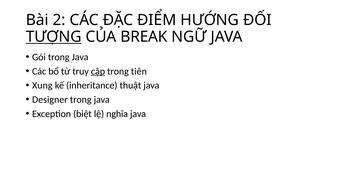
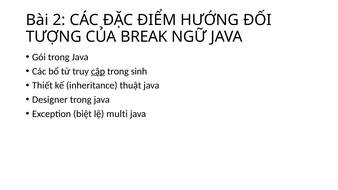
TƯỢNG underline: present -> none (54, 37)
tiên: tiên -> sinh (139, 71)
Xung: Xung -> Thiết (42, 85)
nghĩa: nghĩa -> multi (117, 114)
